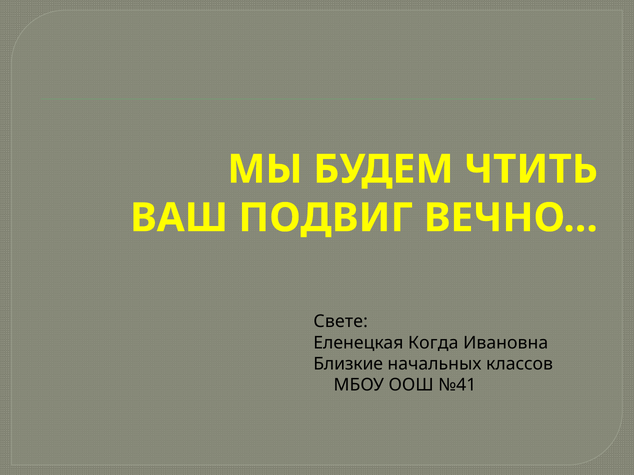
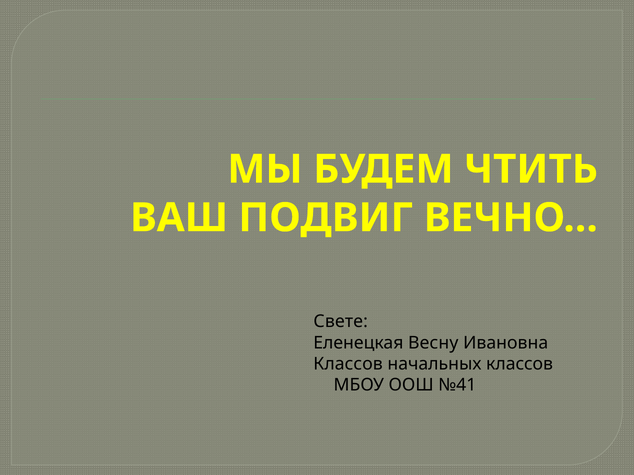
Когда: Когда -> Весну (433, 343)
Близкие: Близкие -> Классов (348, 364)
